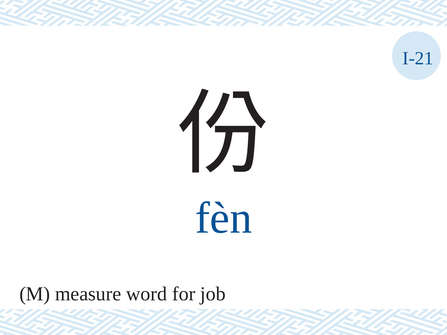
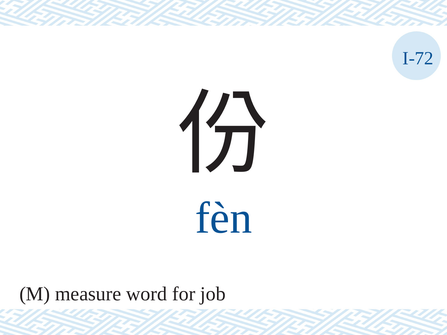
I-21: I-21 -> I-72 (418, 59)
